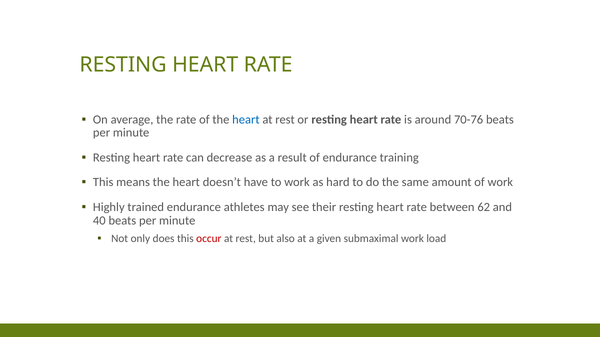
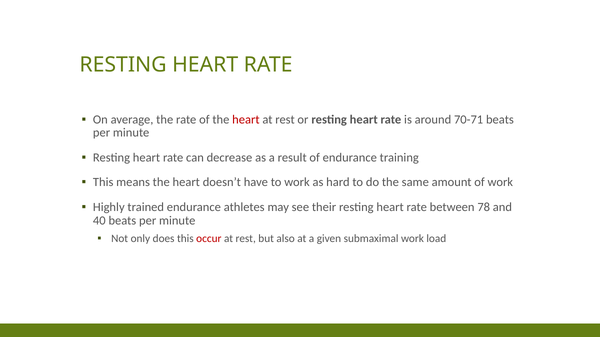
heart colour: blue -> red (246, 120)
70-76: 70-76 -> 70-71 (469, 120)
62: 62 -> 78 (484, 207)
